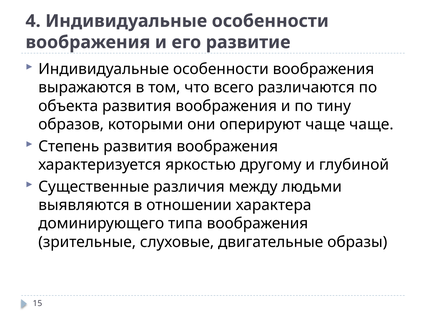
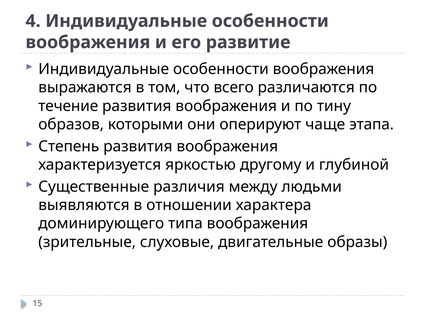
объекта: объекта -> течение (68, 106)
чаще чаще: чаще -> этапа (372, 125)
